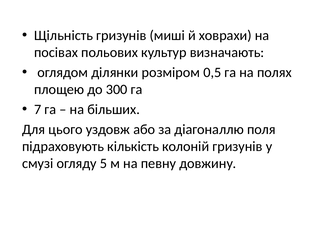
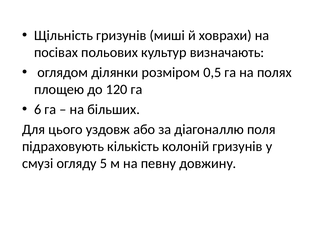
300: 300 -> 120 (117, 89)
7: 7 -> 6 (38, 109)
